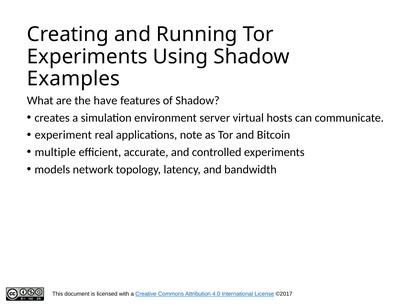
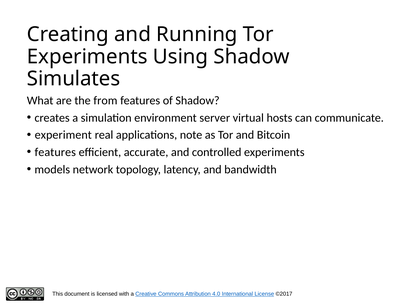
Examples: Examples -> Simulates (74, 79)
have: have -> from (105, 100)
multiple: multiple -> features (55, 152)
